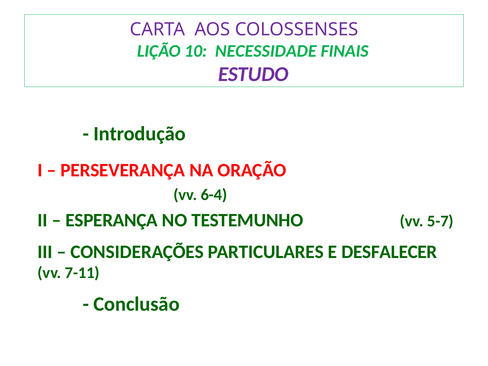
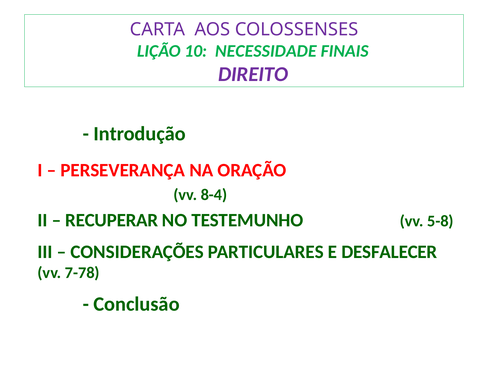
ESTUDO: ESTUDO -> DIREITO (253, 74)
6-4: 6-4 -> 8-4 (214, 195)
ESPERANÇA: ESPERANÇA -> RECUPERAR (112, 220)
5-7: 5-7 -> 5-8 (440, 221)
7-11: 7-11 -> 7-78 (82, 273)
